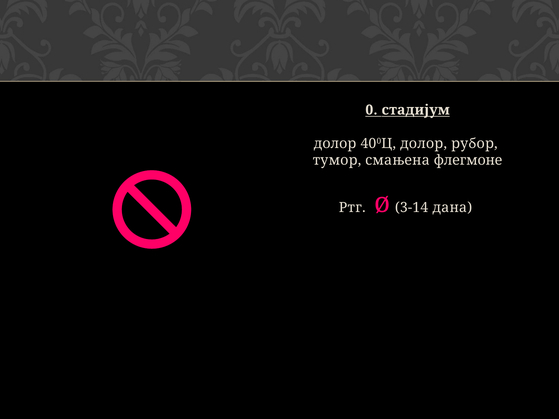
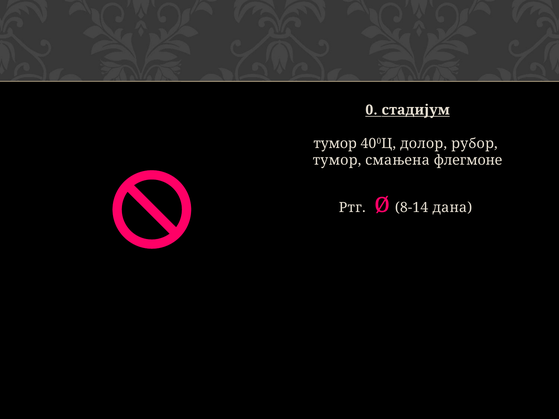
долор: долор -> тумор (335, 144)
3-14: 3-14 -> 8-14 (412, 208)
